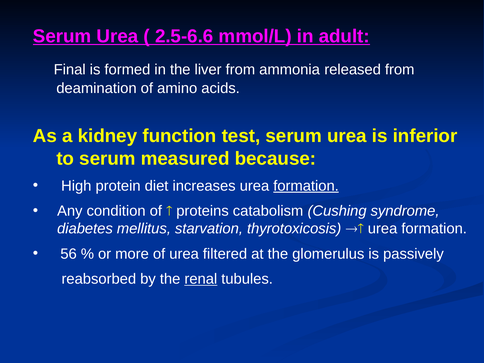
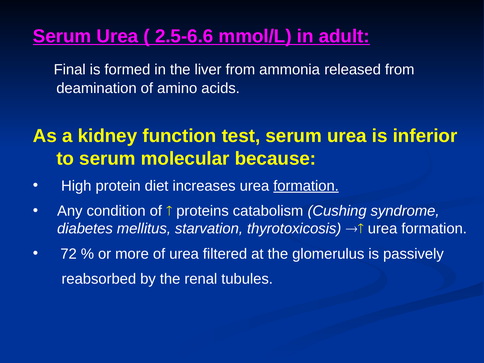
measured: measured -> molecular (185, 159)
56: 56 -> 72 (69, 254)
renal underline: present -> none (201, 279)
